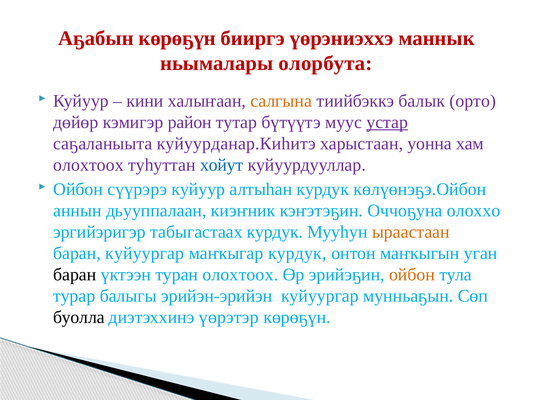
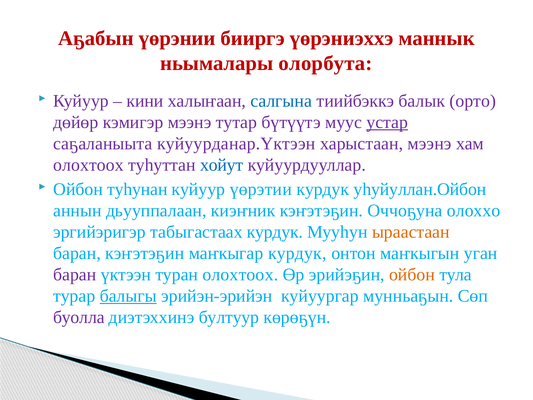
Аҕабын көрөҕүн: көрөҕүн -> үөрэнии (177, 38)
салгына colour: orange -> blue (281, 101)
кэмигэр район: район -> мээнэ (190, 122)
куйуурданар.Киһитэ: куйуурданар.Киһитэ -> куйуурданар.Үктээн (236, 144)
харыстаан уонна: уонна -> мээнэ (430, 144)
сүүрэрэ: сүүрэрэ -> туһунан (137, 189)
алтыһан: алтыһан -> үөрэтии (261, 189)
көлүөнэҕэ.Ойбон: көлүөнэҕэ.Ойбон -> уһуйуллан.Ойбон (420, 189)
баран куйуургар: куйуургар -> кэҥэтэҕин (145, 253)
баран colour: black -> purple (75, 274)
балыгы underline: none -> present (128, 296)
буолла colour: black -> purple (79, 317)
үөрэтэр: үөрэтэр -> бултуур (229, 317)
